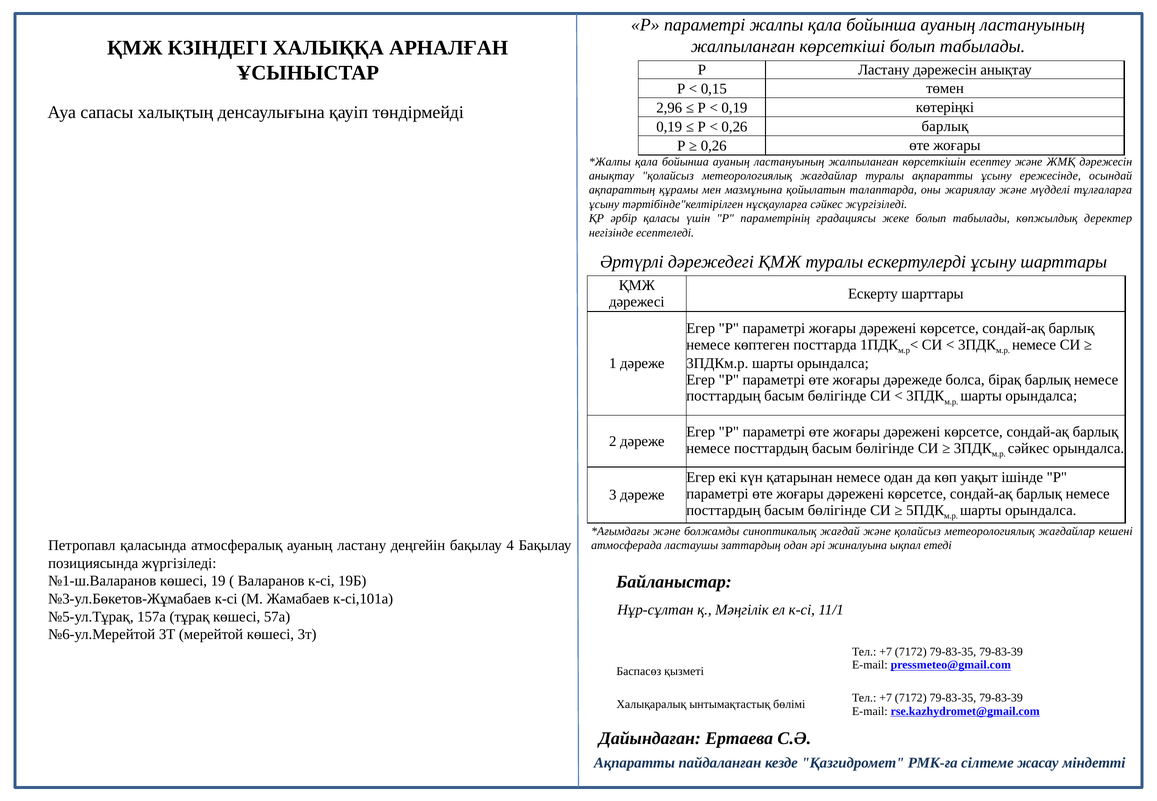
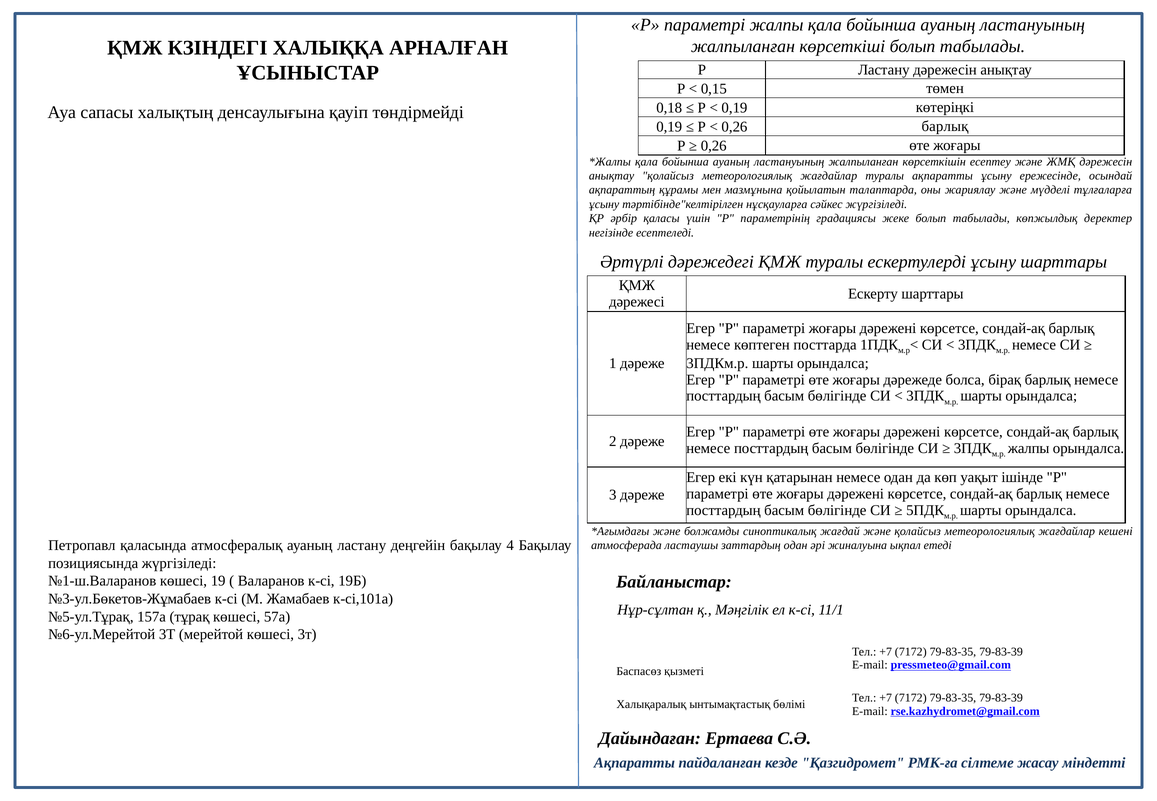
2,96: 2,96 -> 0,18 (669, 108)
сәйкес: сәйкес -> жалпы (1029, 448)
